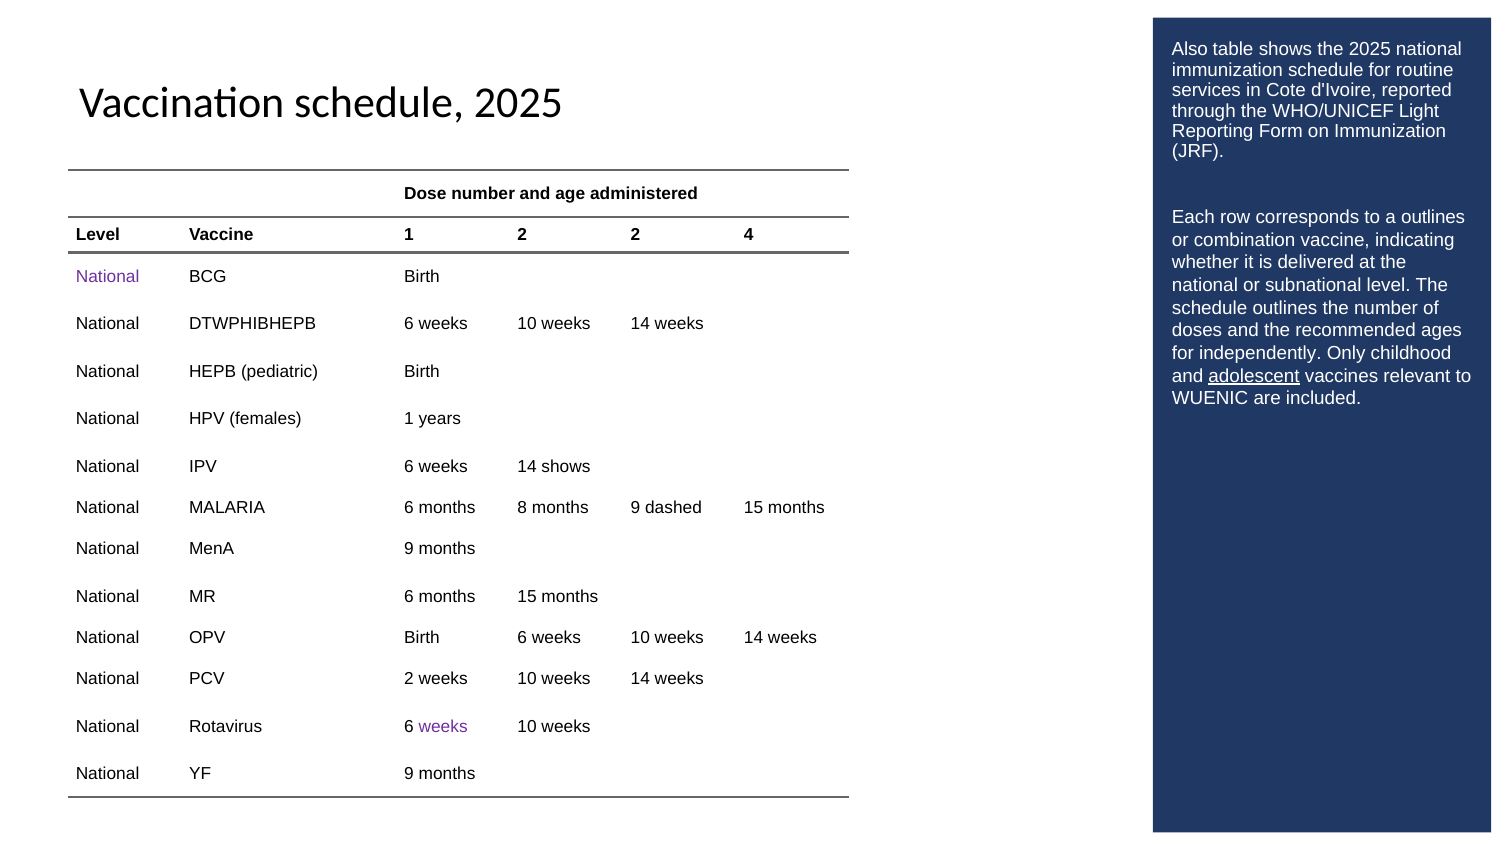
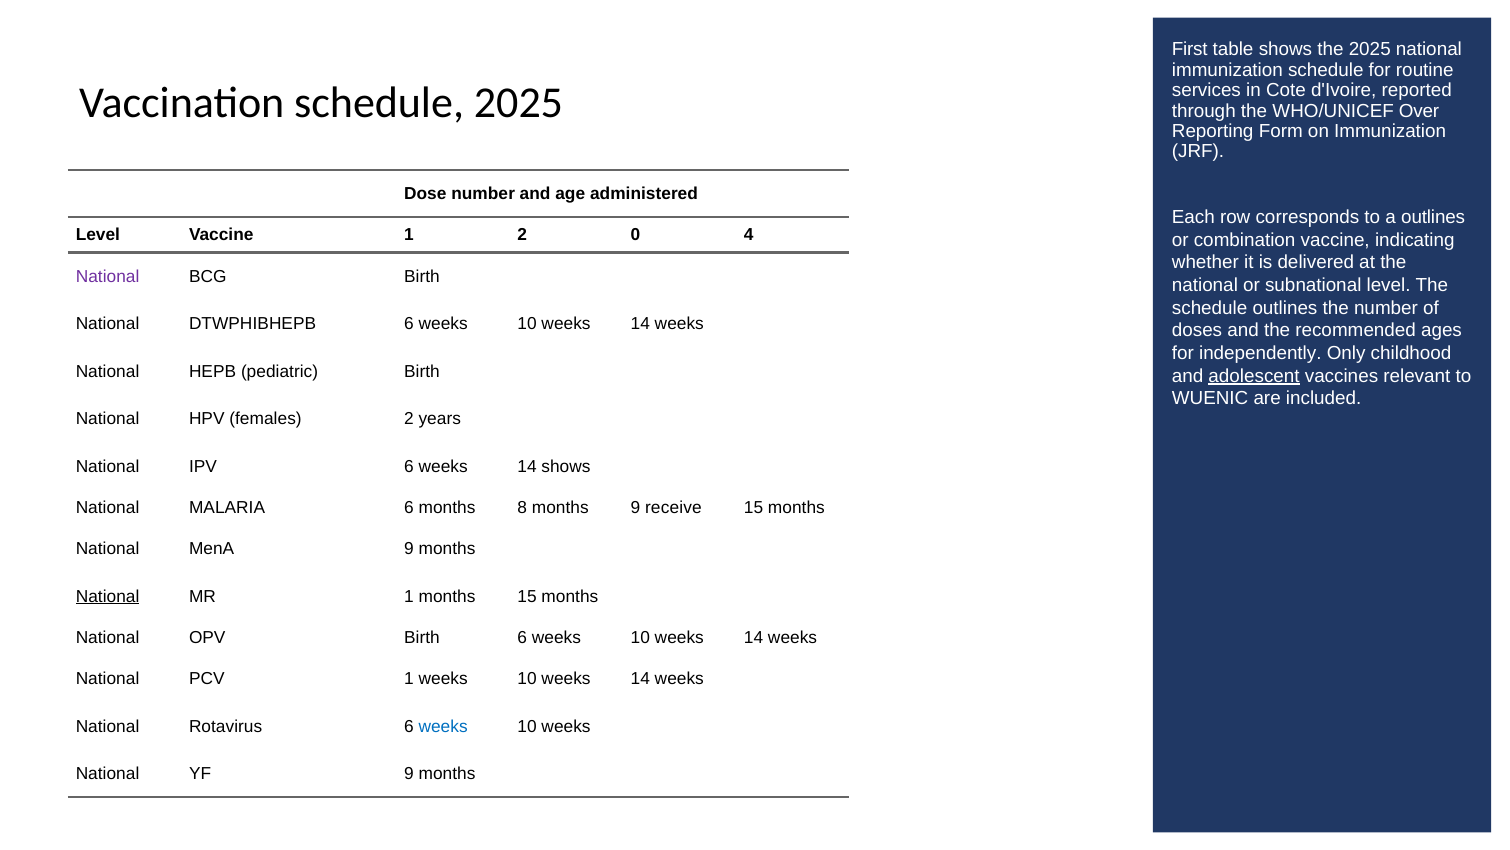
Also: Also -> First (1190, 50)
Light: Light -> Over (1419, 111)
2 2: 2 -> 0 (636, 235)
females 1: 1 -> 2 (409, 419)
dashed: dashed -> receive (673, 507)
National underline: none -> present (108, 596)
MR 6: 6 -> 1 (409, 596)
PCV 2: 2 -> 1 (409, 678)
weeks colour: purple -> blue (443, 726)
